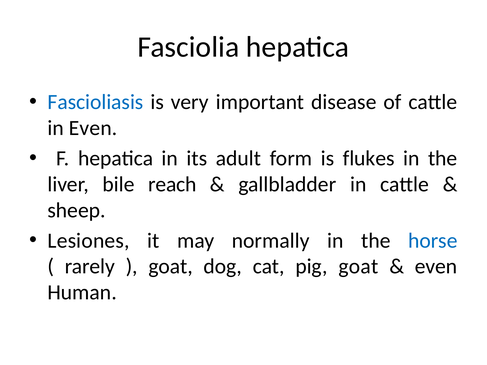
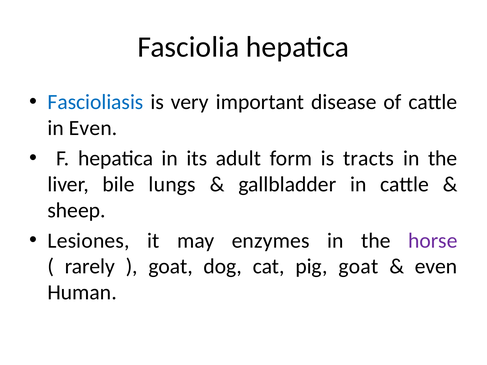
flukes: flukes -> tracts (369, 158)
reach: reach -> lungs (172, 184)
normally: normally -> enzymes (271, 241)
horse colour: blue -> purple (433, 241)
